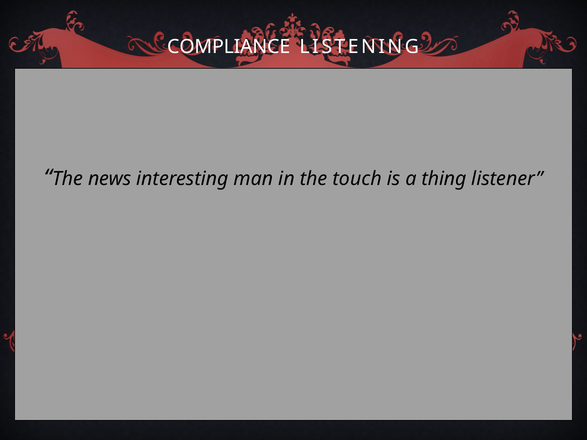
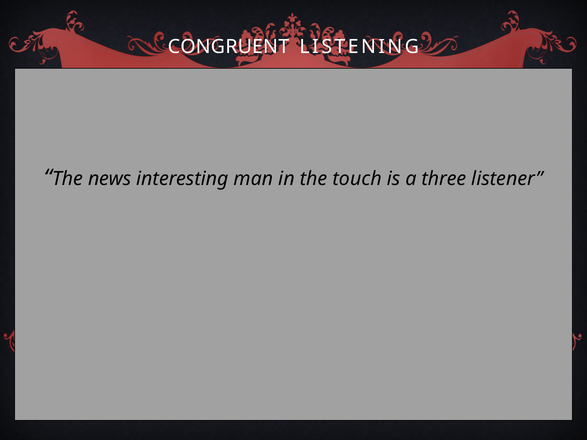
COMPLIANCE: COMPLIANCE -> CONGRUENT (229, 47)
thing: thing -> three (444, 179)
